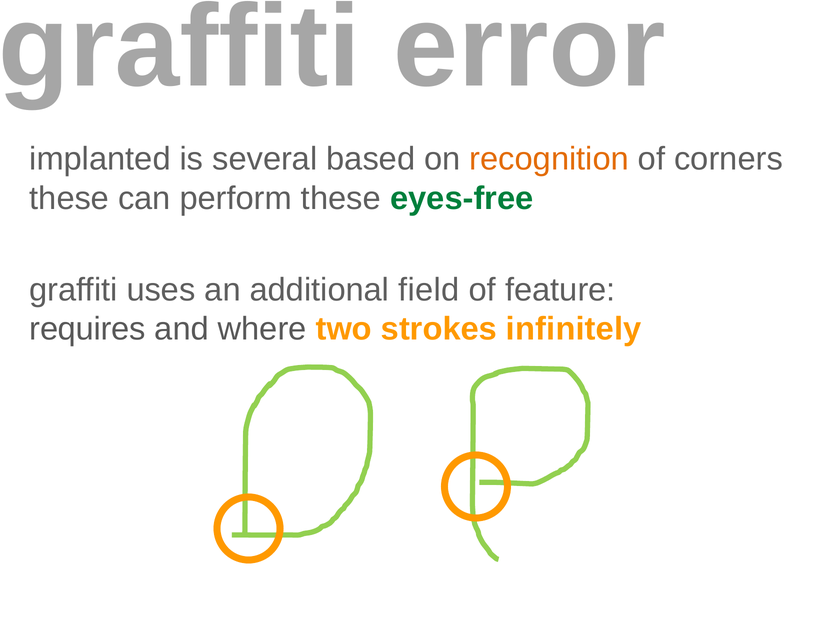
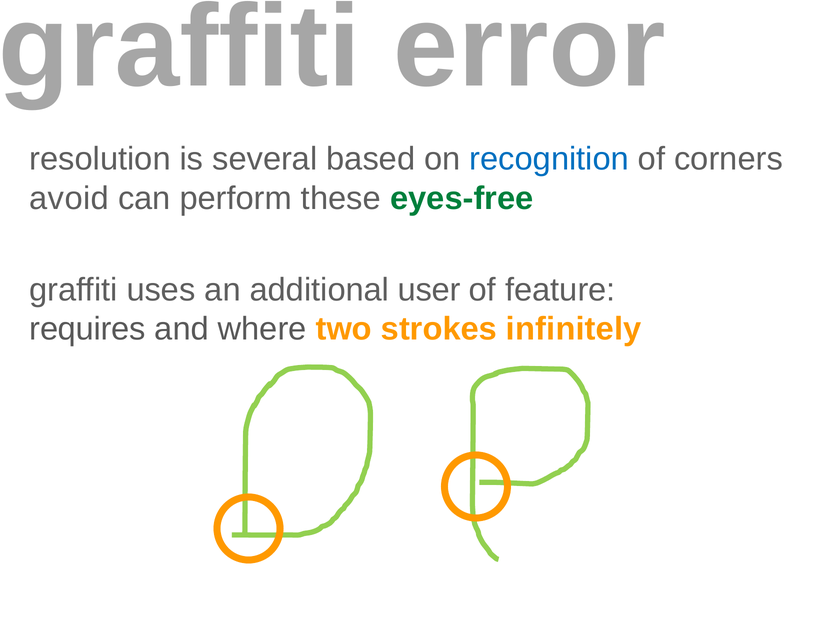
implanted: implanted -> resolution (100, 159)
recognition colour: orange -> blue (549, 159)
these: these -> avoid (69, 198)
field: field -> user (429, 290)
